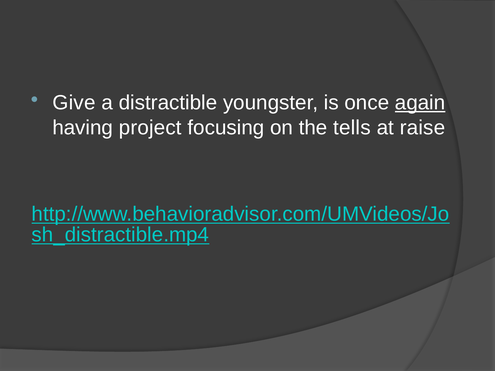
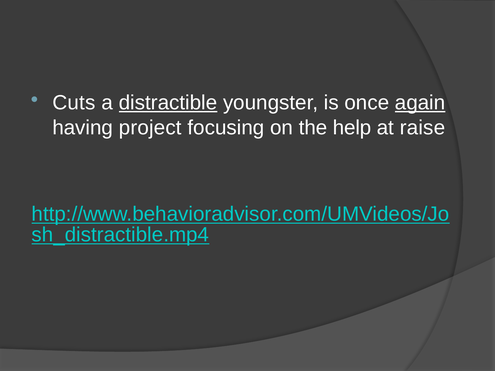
Give: Give -> Cuts (74, 103)
distractible underline: none -> present (168, 103)
tells: tells -> help (352, 128)
